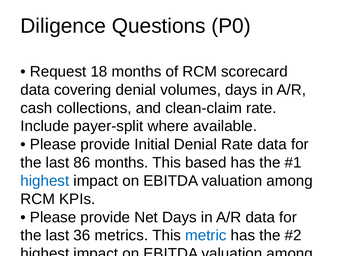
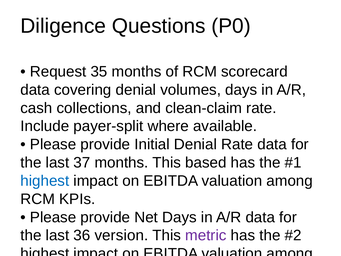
18: 18 -> 35 (99, 72)
86: 86 -> 37 (82, 162)
metrics: metrics -> version (121, 235)
metric colour: blue -> purple (206, 235)
